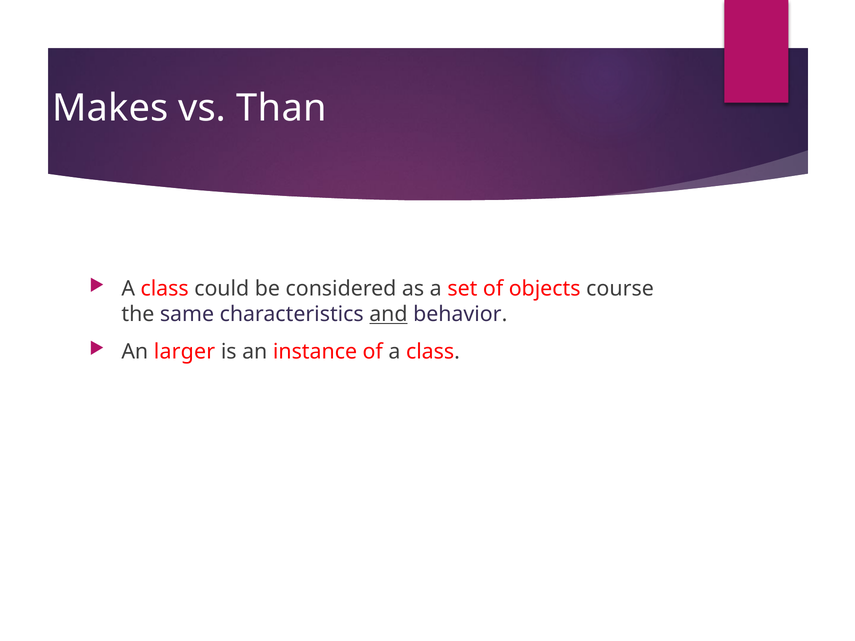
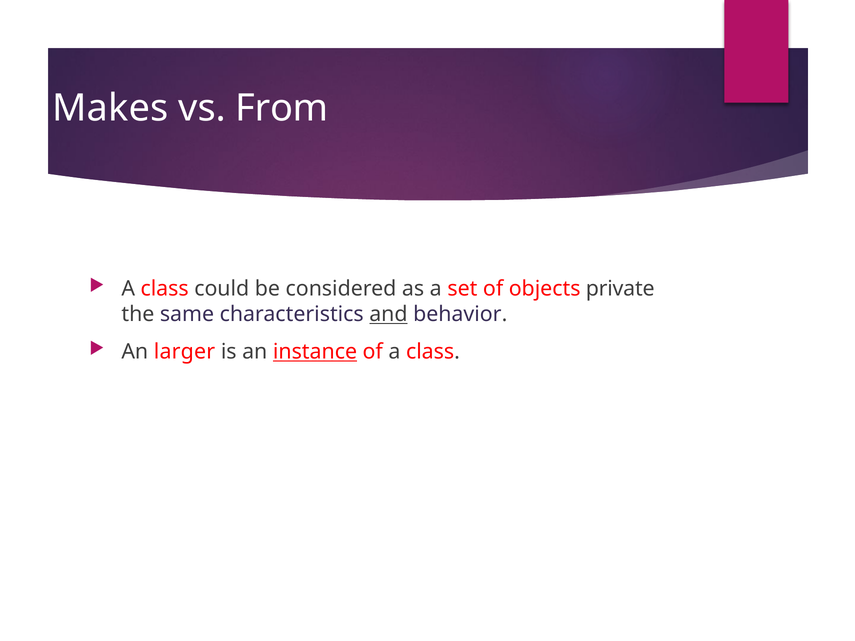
Than: Than -> From (282, 108)
course: course -> private (620, 289)
instance underline: none -> present (315, 352)
